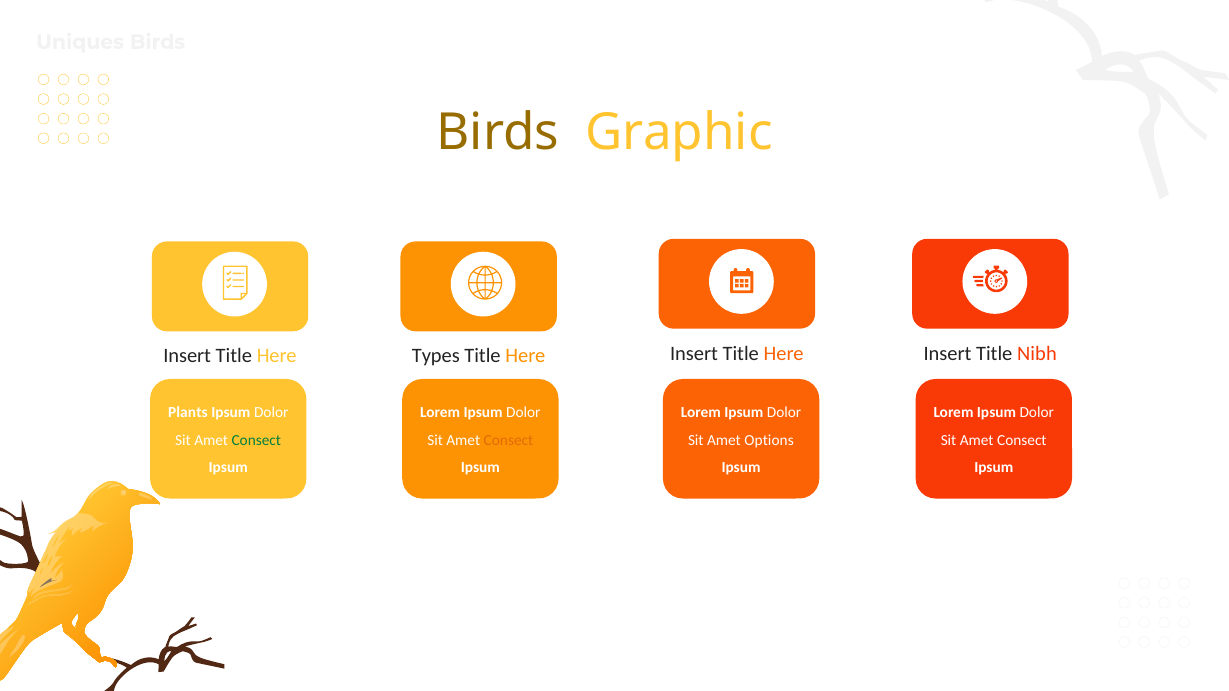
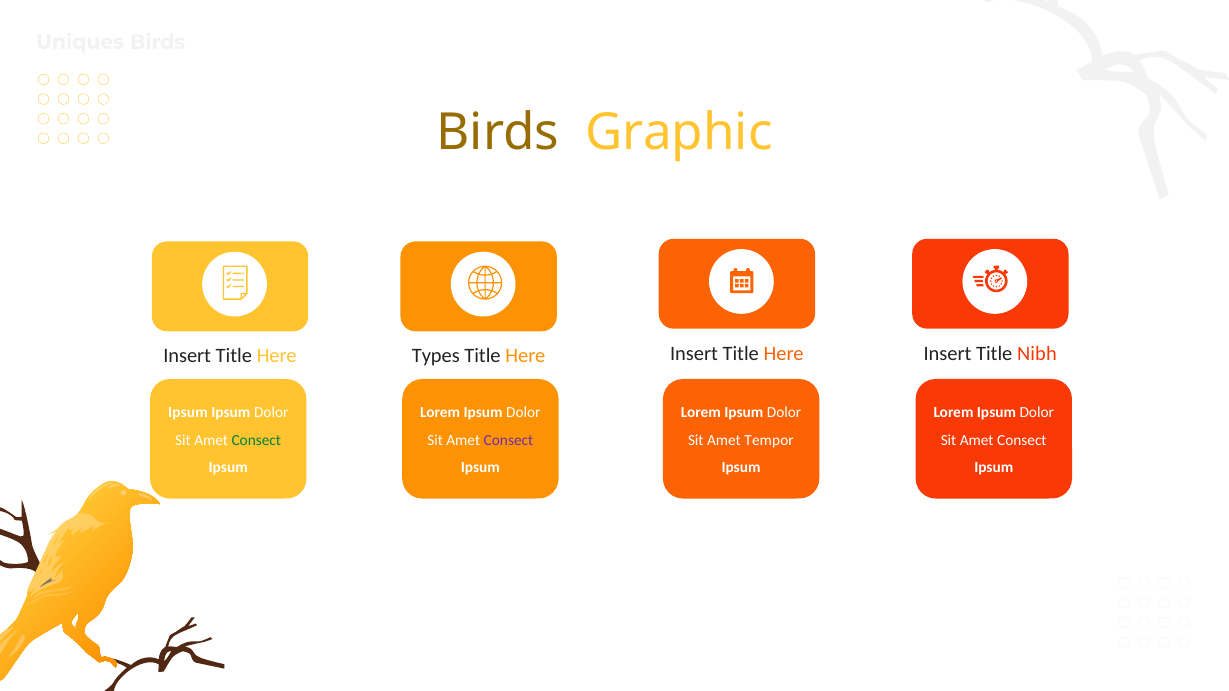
Plants: Plants -> Ipsum (188, 413)
Consect colour: orange -> purple (508, 440)
Options: Options -> Tempor (769, 440)
